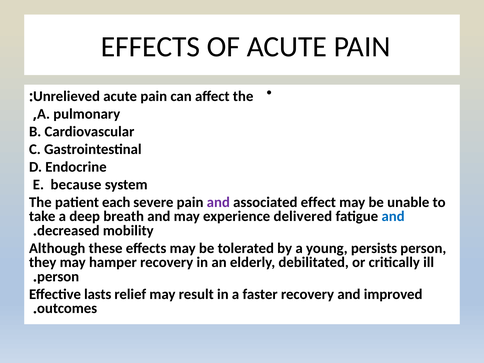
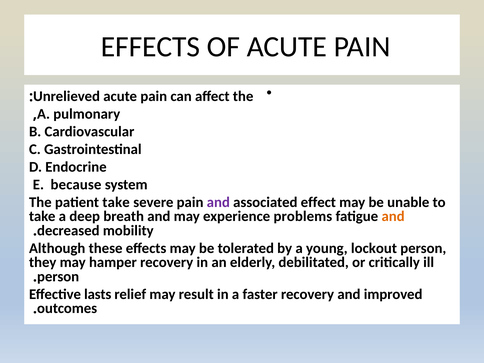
patient each: each -> take (116, 202)
delivered: delivered -> problems (303, 216)
and colour: blue -> orange (393, 216)
persists: persists -> lockout (374, 248)
